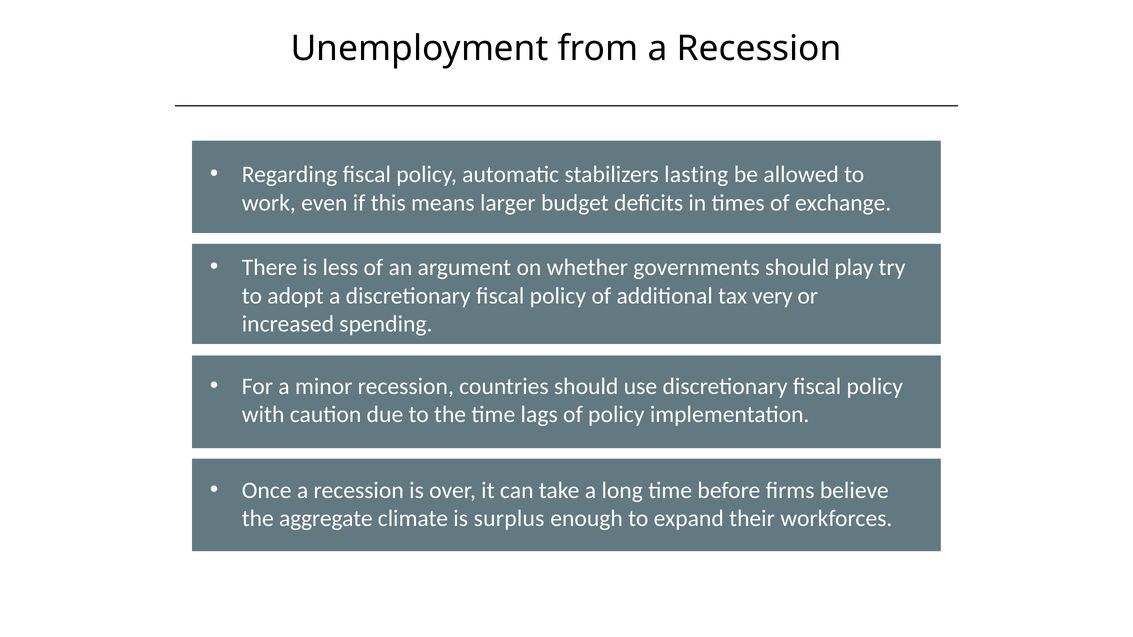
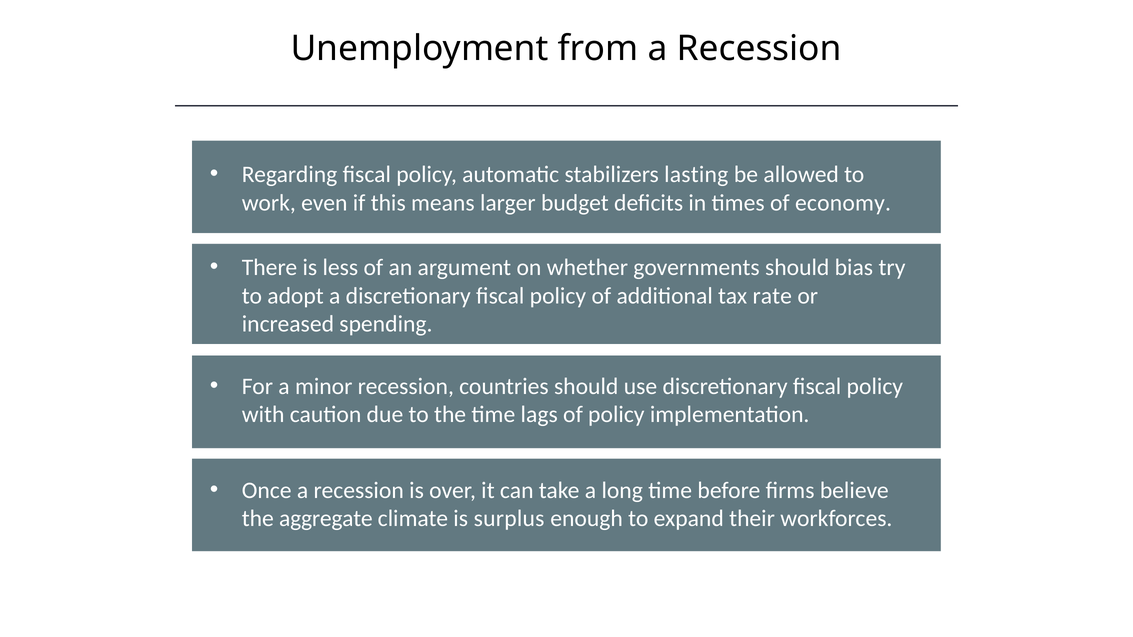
exchange: exchange -> economy (843, 203)
should play: play -> bias (854, 268)
very: very -> rate (772, 296)
